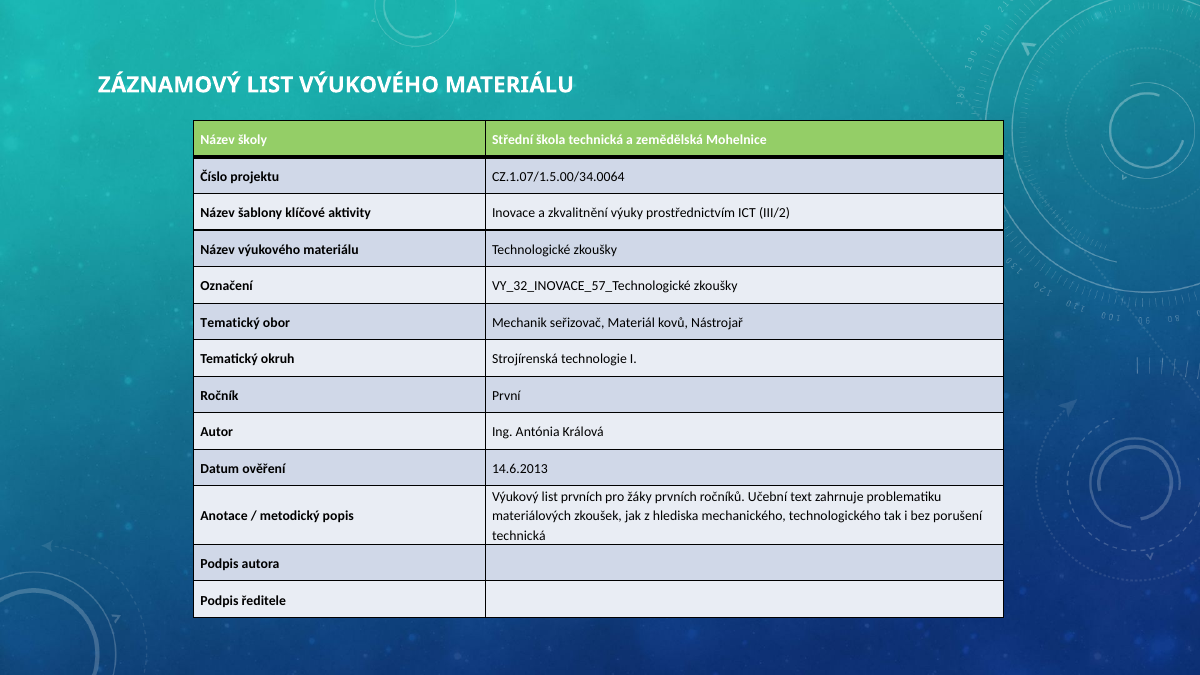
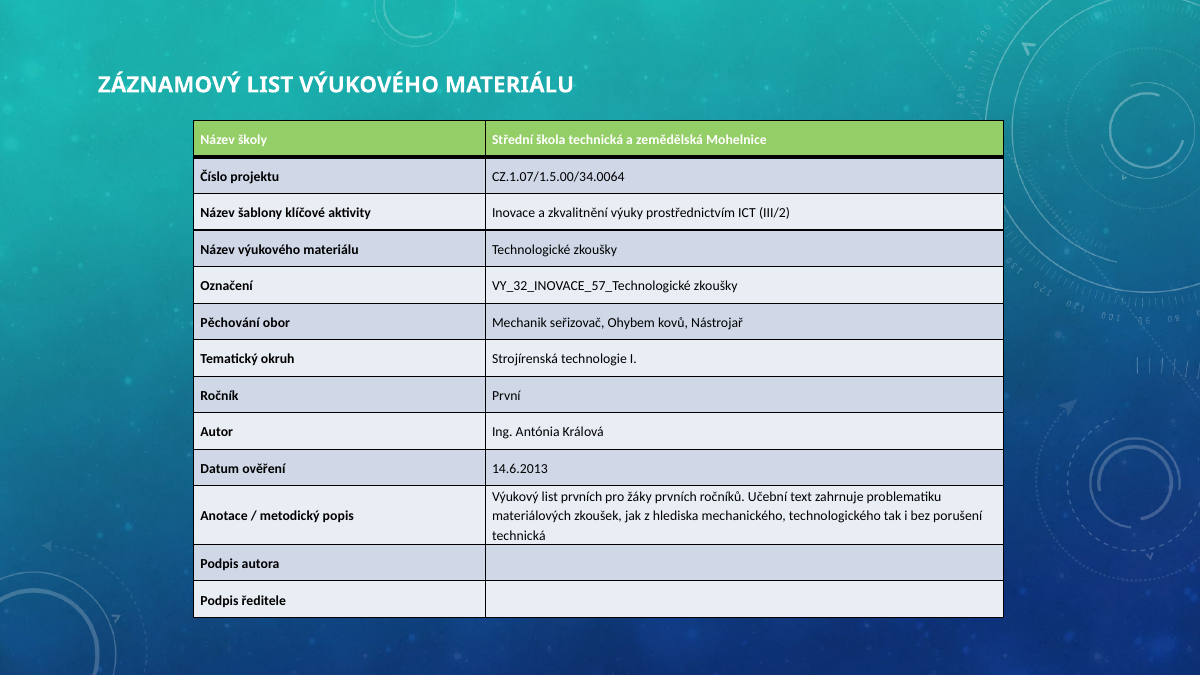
Tematický: Tematický -> Pěchování (230, 323)
Materiál: Materiál -> Ohybem (631, 323)
